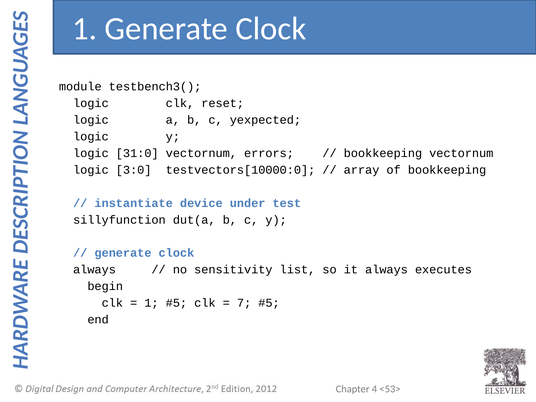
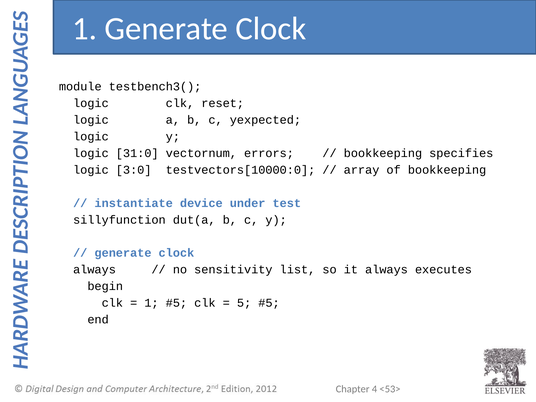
bookkeeping vectornum: vectornum -> specifies (461, 153)
7: 7 -> 5 (244, 303)
